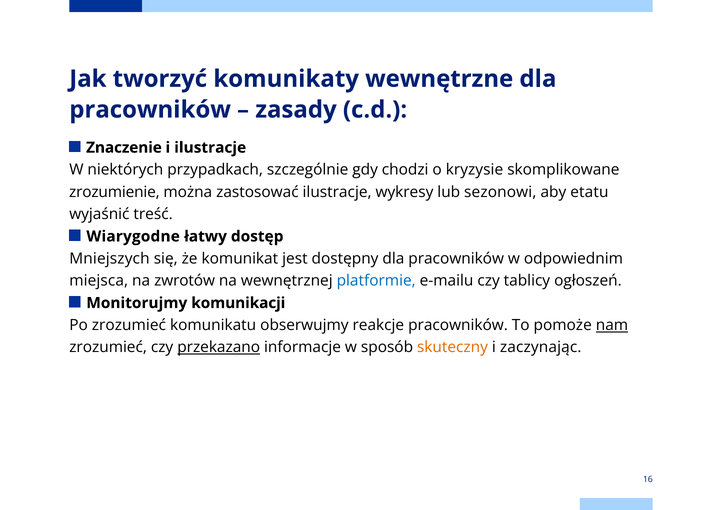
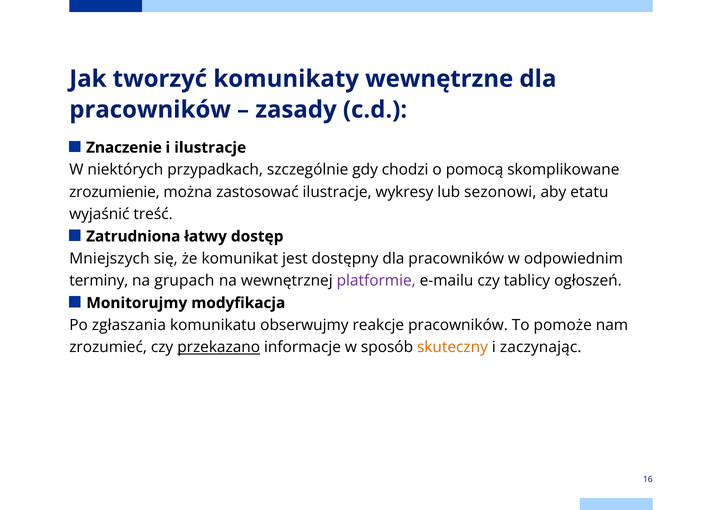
kryzysie: kryzysie -> pomocą (475, 170)
Wiarygodne: Wiarygodne -> Zatrudniona (133, 237)
miejsca: miejsca -> terminy (99, 281)
zwrotów: zwrotów -> grupach (184, 281)
platformie colour: blue -> purple (376, 281)
komunikacji: komunikacji -> modyfikacja (238, 303)
Po zrozumieć: zrozumieć -> zgłaszania (129, 326)
nam underline: present -> none (612, 326)
